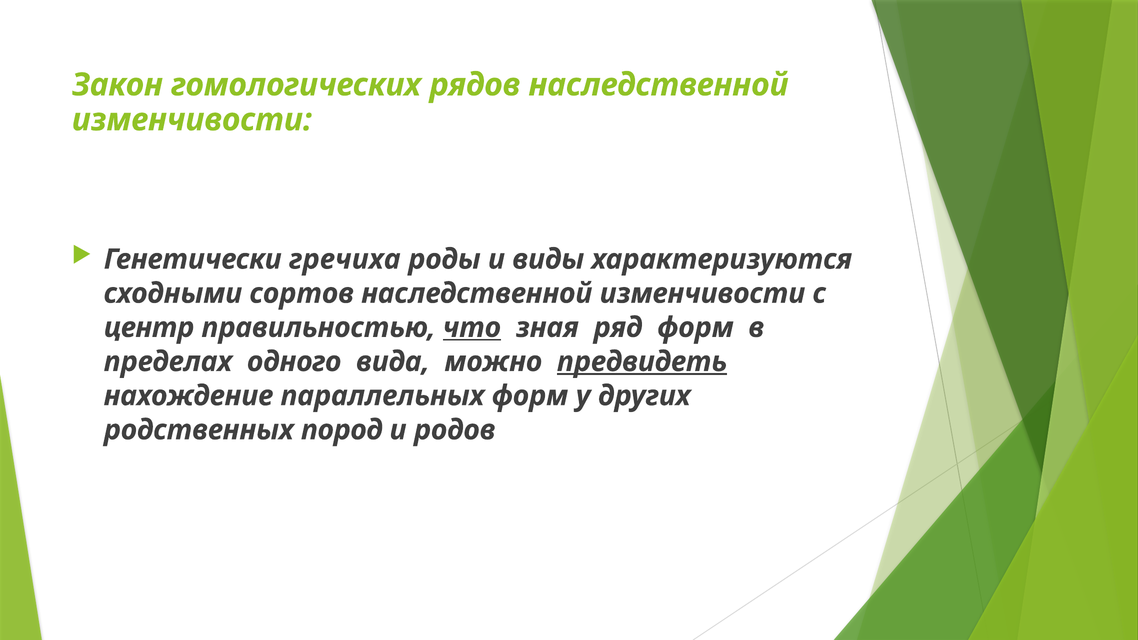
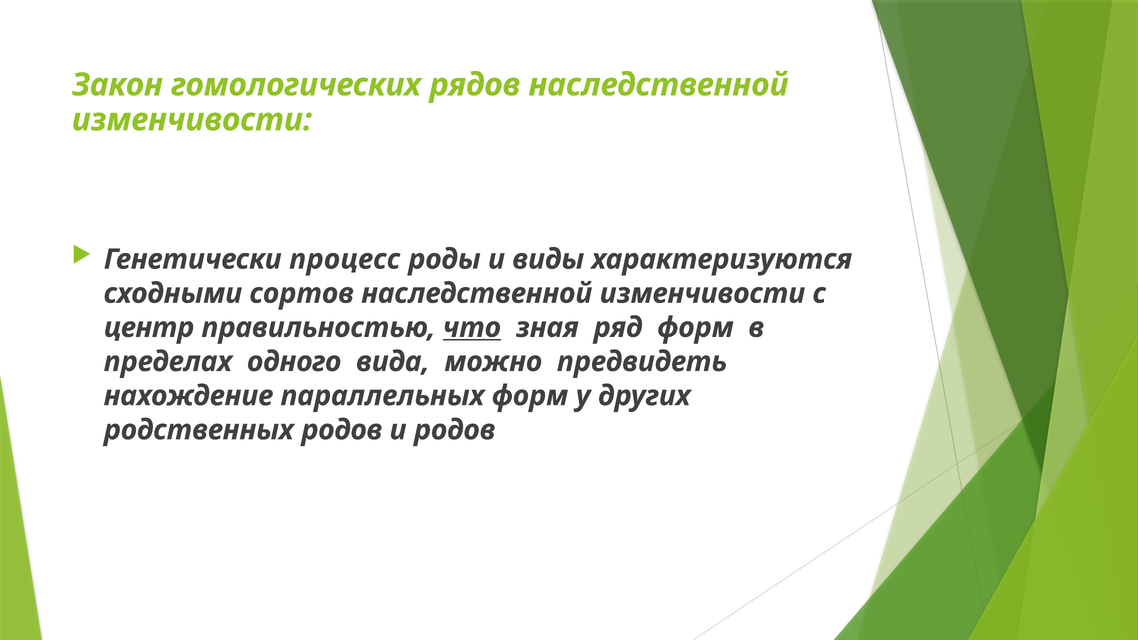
гречиха: гречиха -> процесс (345, 259)
предвидеть underline: present -> none (642, 362)
родственных пород: пород -> родов (342, 430)
